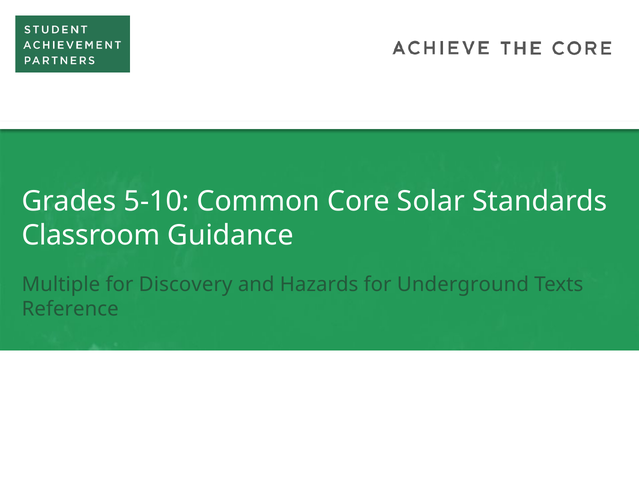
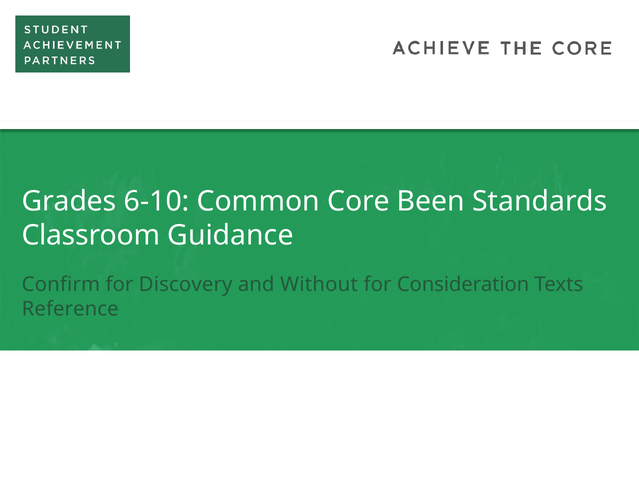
5-10: 5-10 -> 6-10 (157, 201)
Solar: Solar -> Been (431, 201)
Multiple: Multiple -> Confirm (61, 285)
Hazards: Hazards -> Without (319, 285)
Underground: Underground -> Consideration (463, 285)
